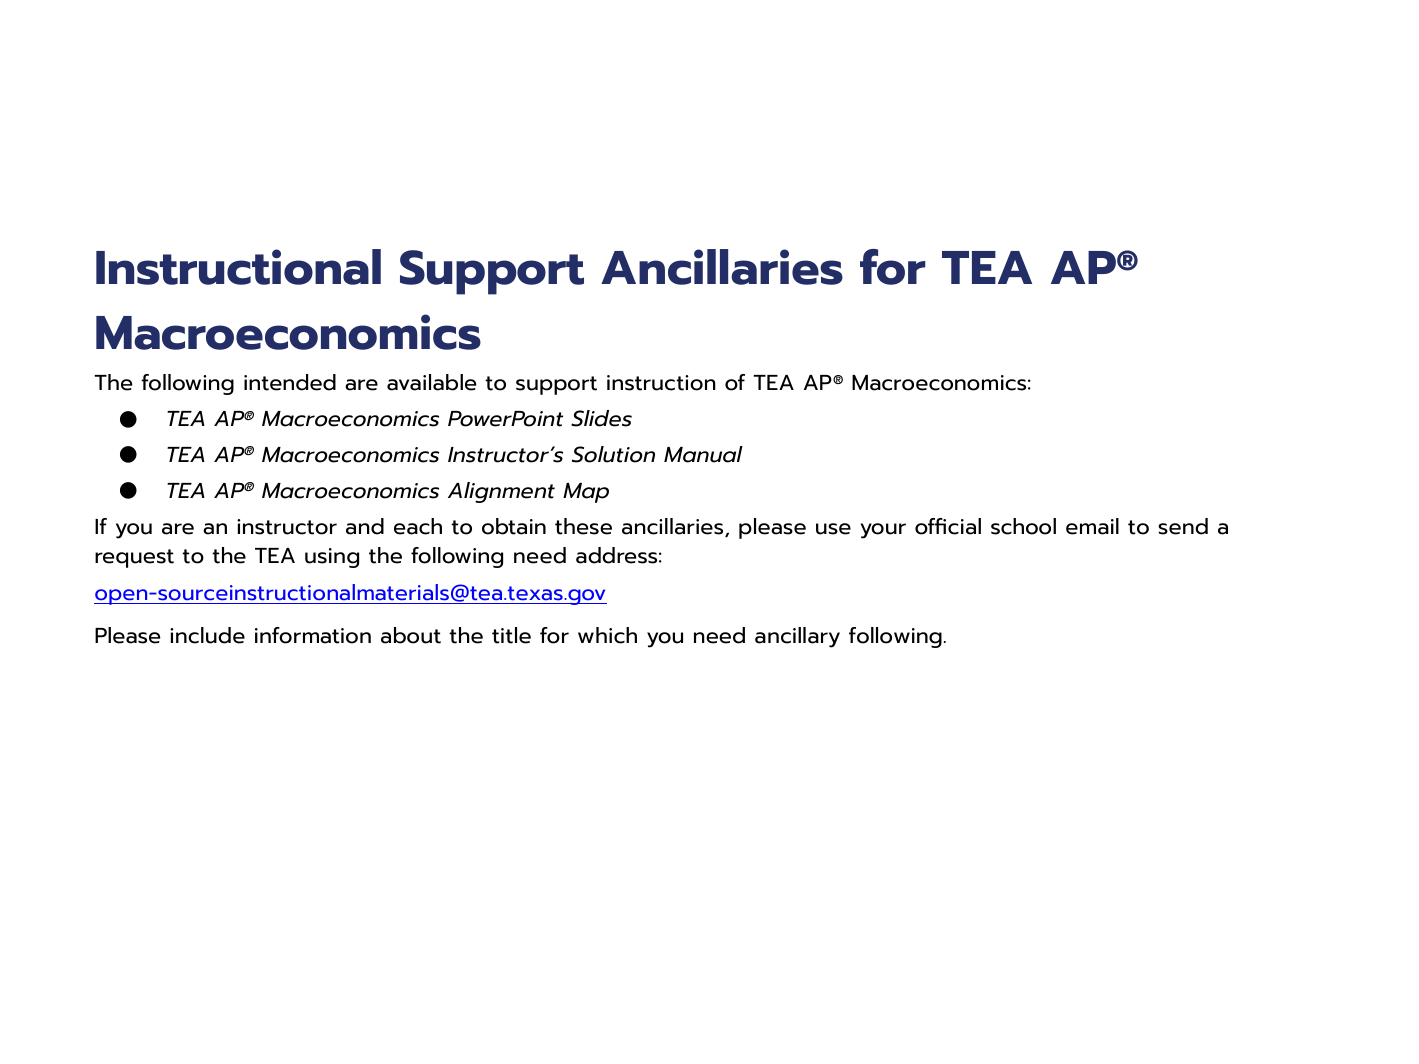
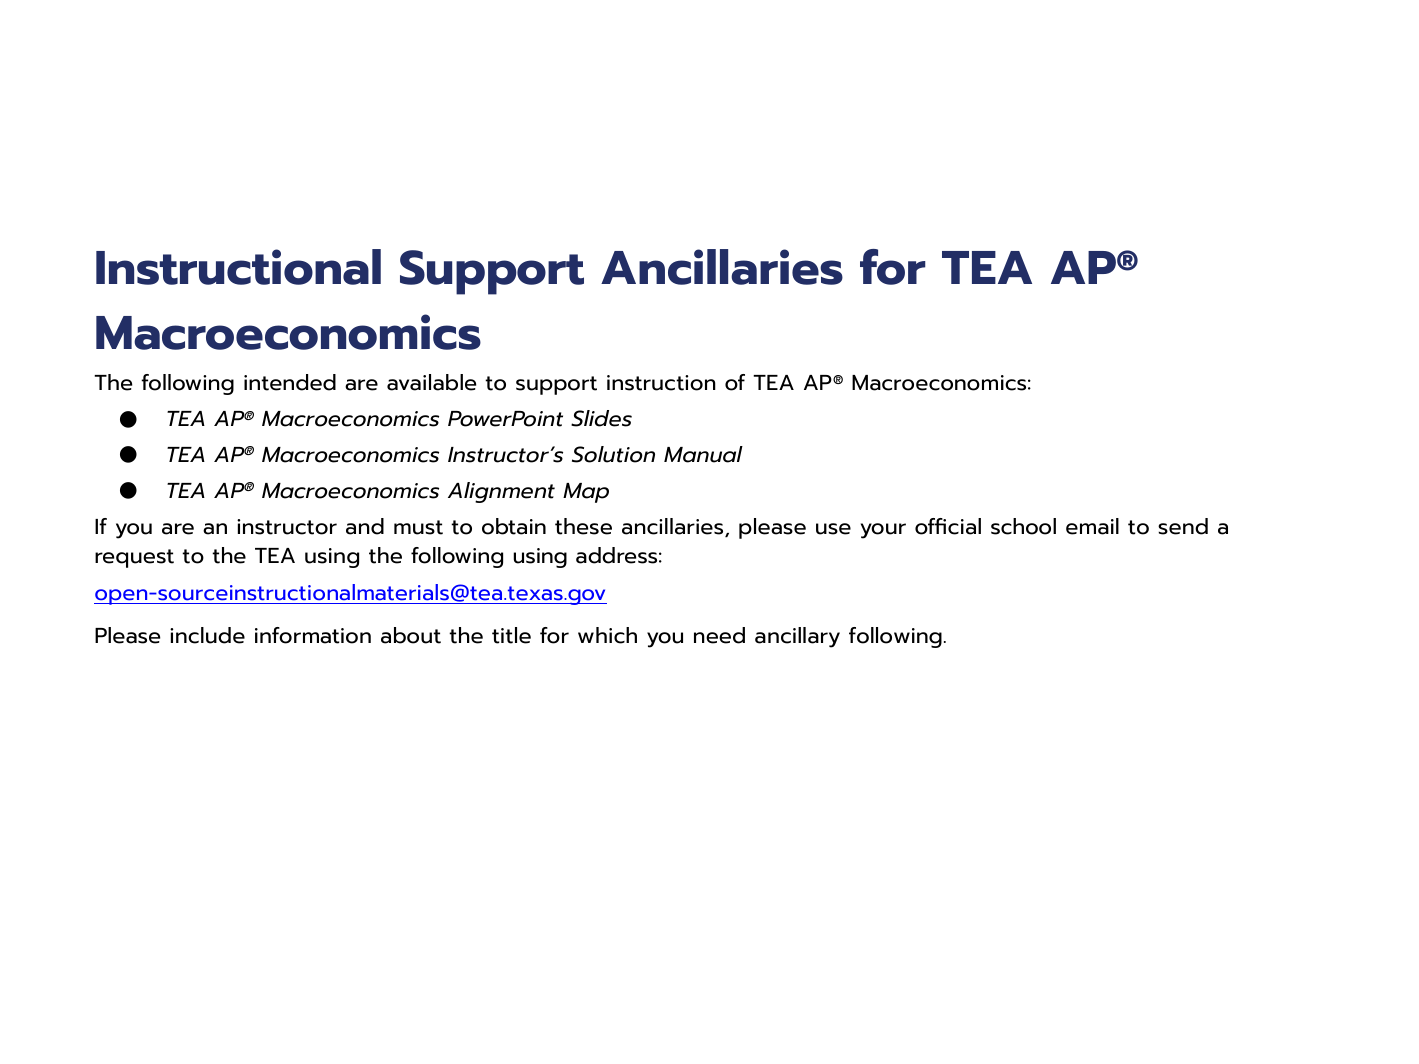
each: each -> must (418, 527)
following need: need -> using (540, 557)
